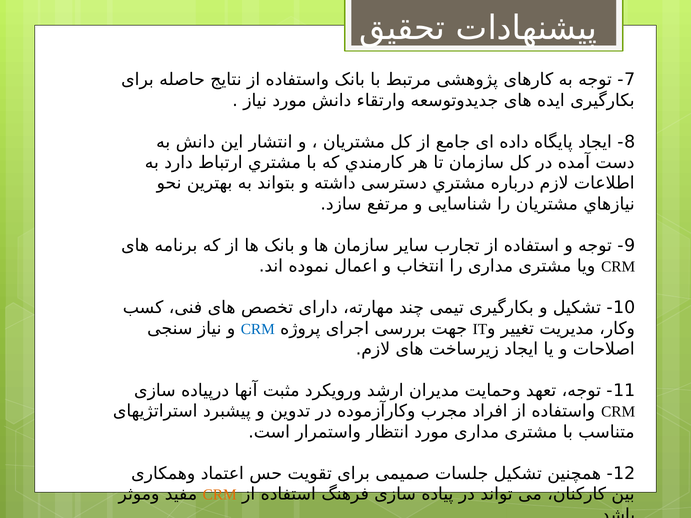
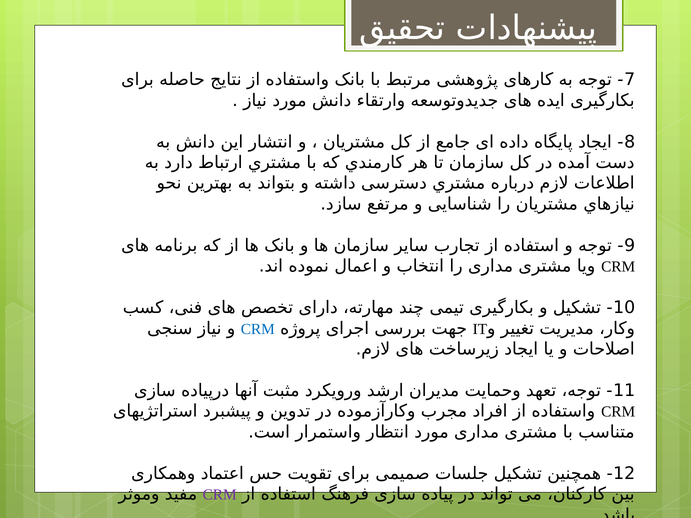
CRM colour: orange -> purple (220, 495)
